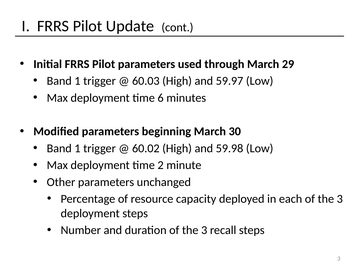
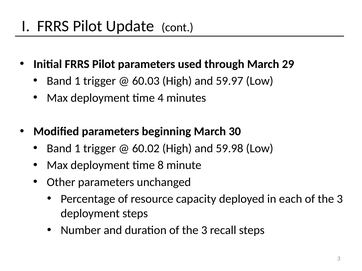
6: 6 -> 4 (161, 98)
2: 2 -> 8 (161, 166)
